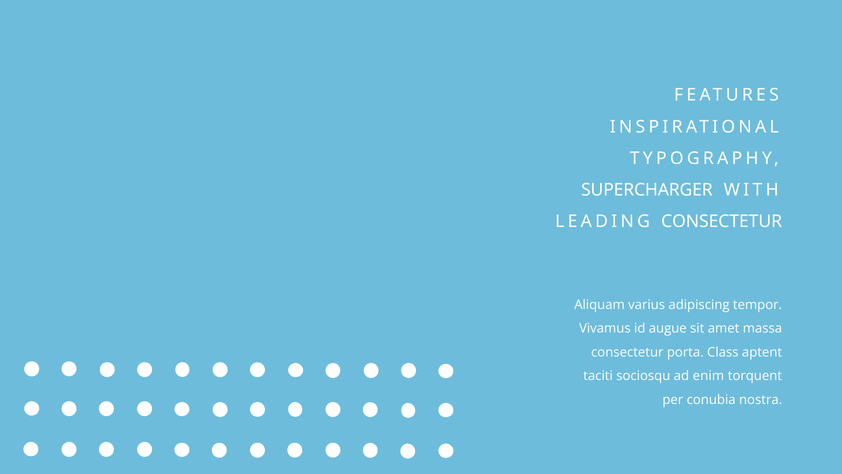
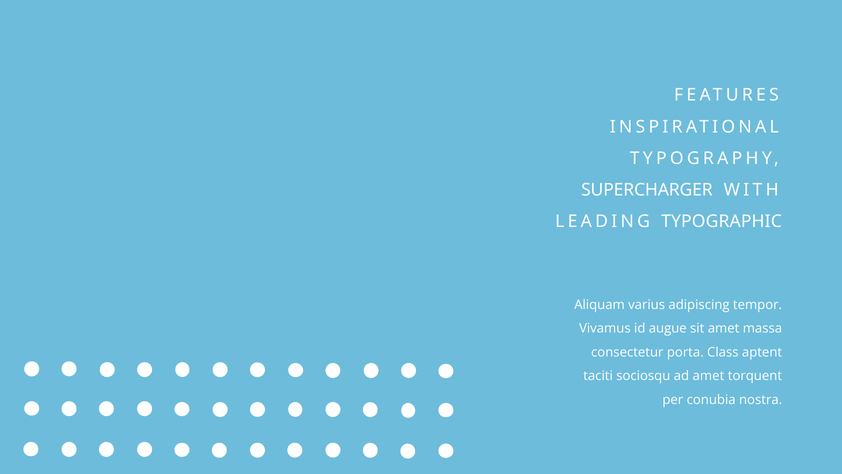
LEADING CONSECTETUR: CONSECTETUR -> TYPOGRAPHIC (722, 221)
ad enim: enim -> amet (708, 376)
